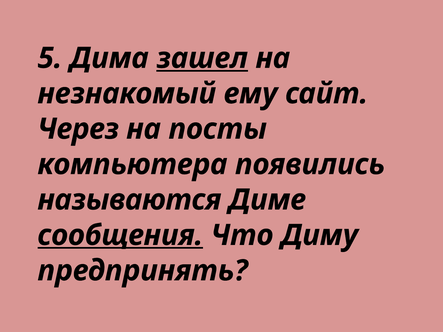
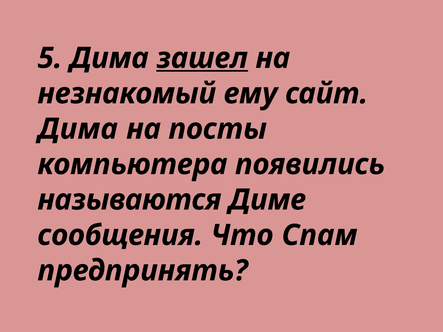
Через: Через -> Дима (78, 129)
сообщения underline: present -> none (120, 235)
Диму: Диму -> Спам (320, 235)
